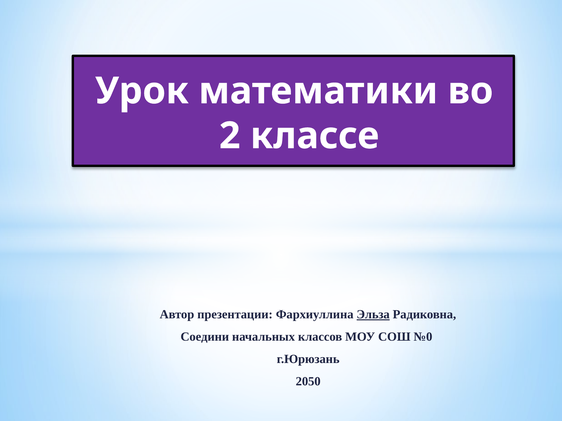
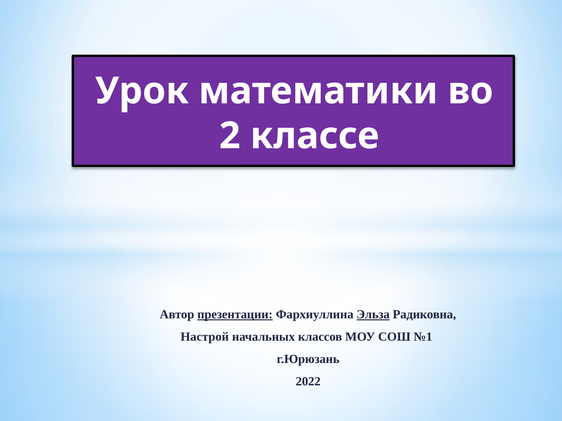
презентации underline: none -> present (235, 315)
Соедини: Соедини -> Настрой (205, 337)
№0: №0 -> №1 (423, 337)
2050: 2050 -> 2022 (308, 382)
